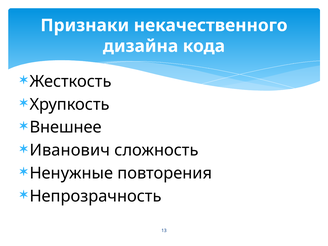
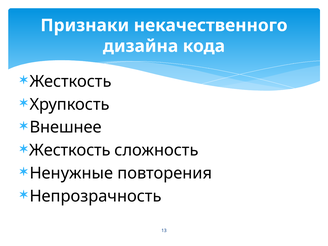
Иванович: Иванович -> Жесткость (70, 150)
